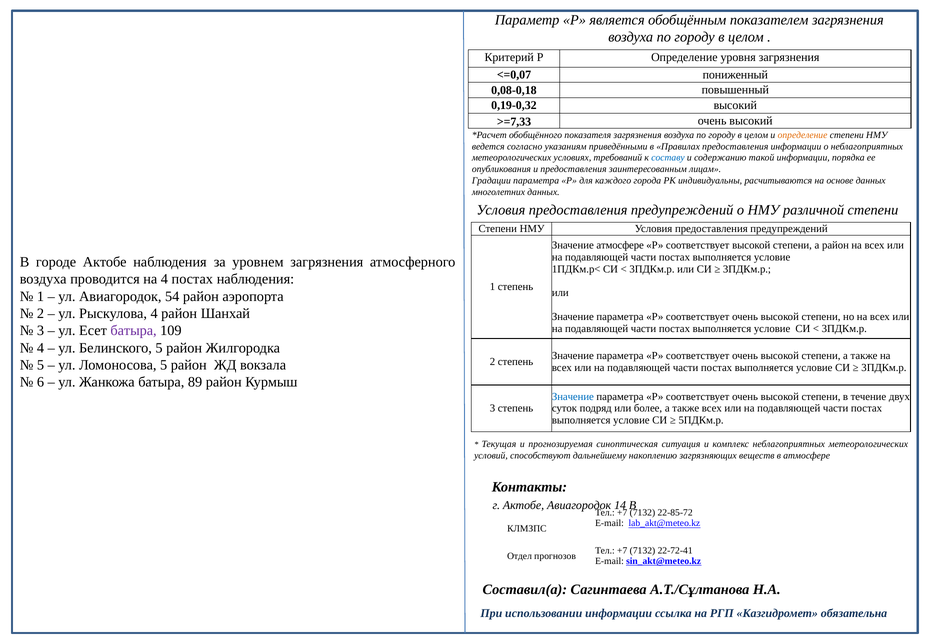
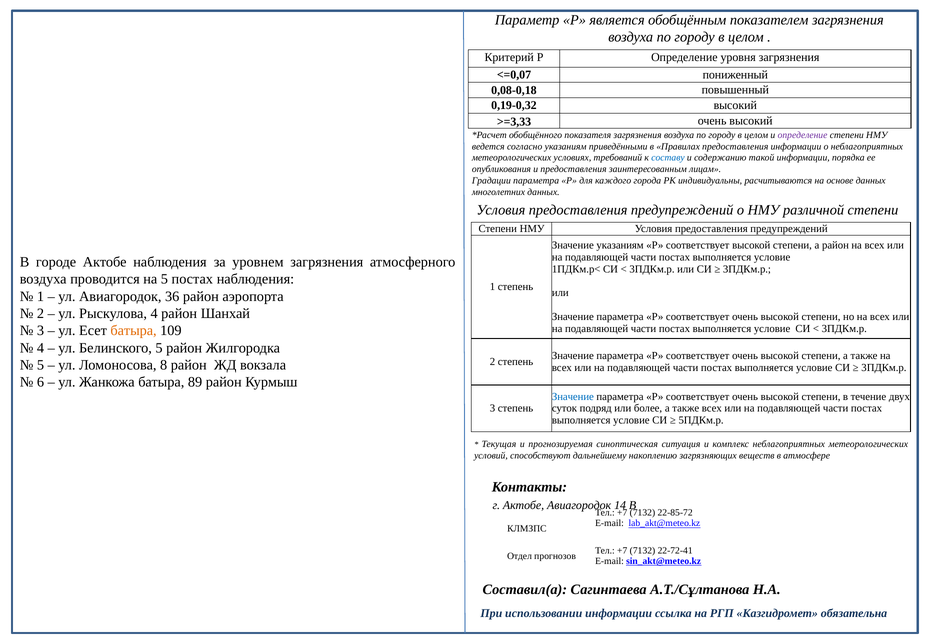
>=7,33: >=7,33 -> >=3,33 (514, 122)
определение colour: orange -> purple (803, 135)
Значение атмосфере: атмосфере -> указаниям (620, 245)
на 4: 4 -> 5 (164, 279)
54: 54 -> 36 (172, 296)
батыра colour: purple -> orange (134, 331)
Ломоносова 5: 5 -> 8 (164, 365)
